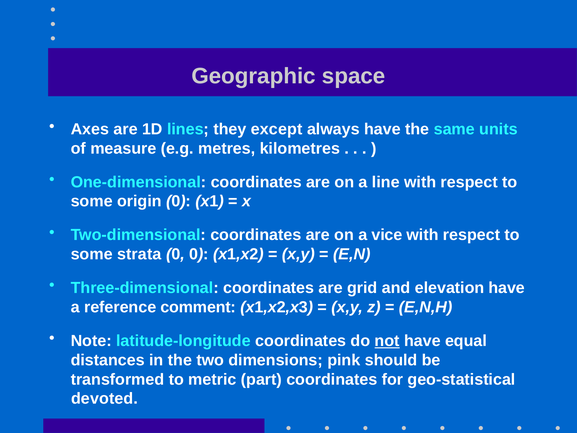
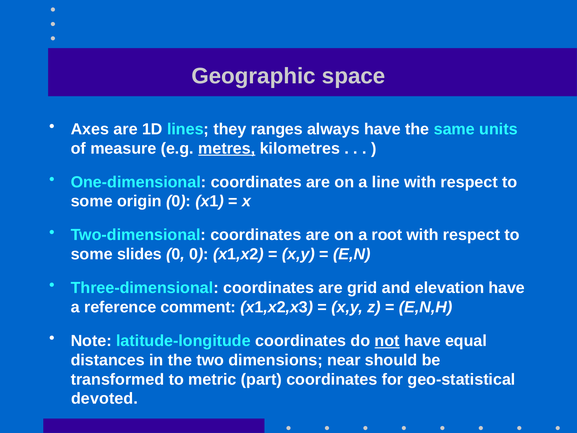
except: except -> ranges (277, 129)
metres underline: none -> present (227, 148)
vice: vice -> root (387, 235)
strata: strata -> slides (139, 254)
pink: pink -> near (344, 360)
